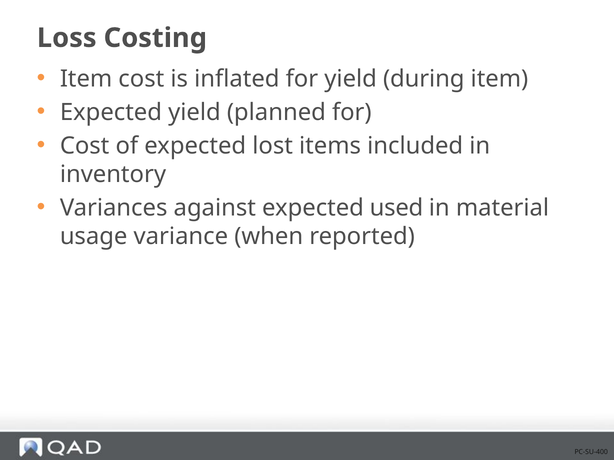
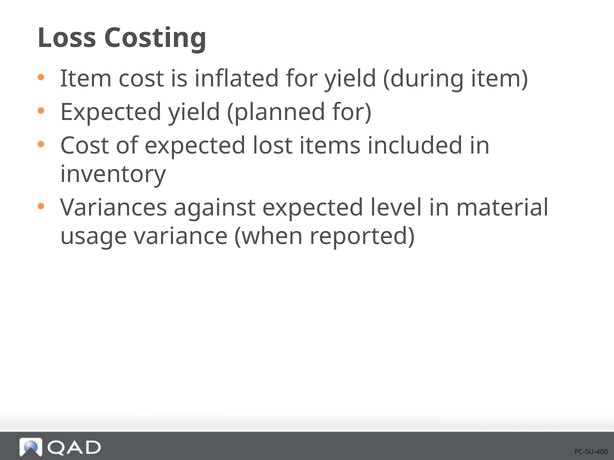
used: used -> level (396, 208)
